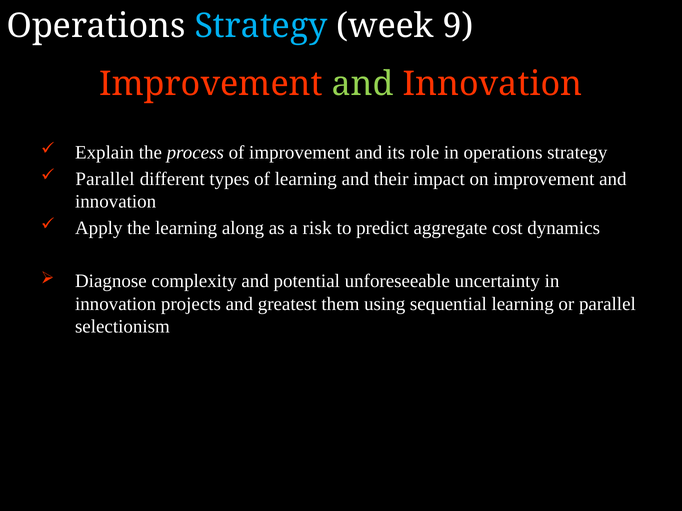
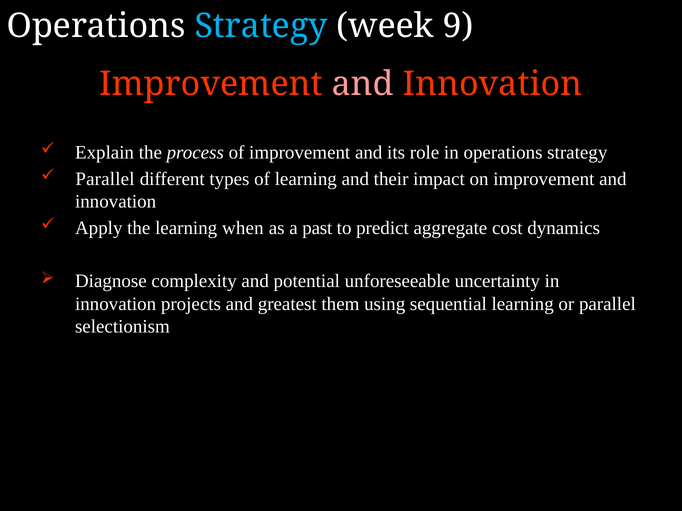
and colour: light green -> pink (363, 84)
along: along -> when (243, 228)
risk: risk -> past (317, 228)
